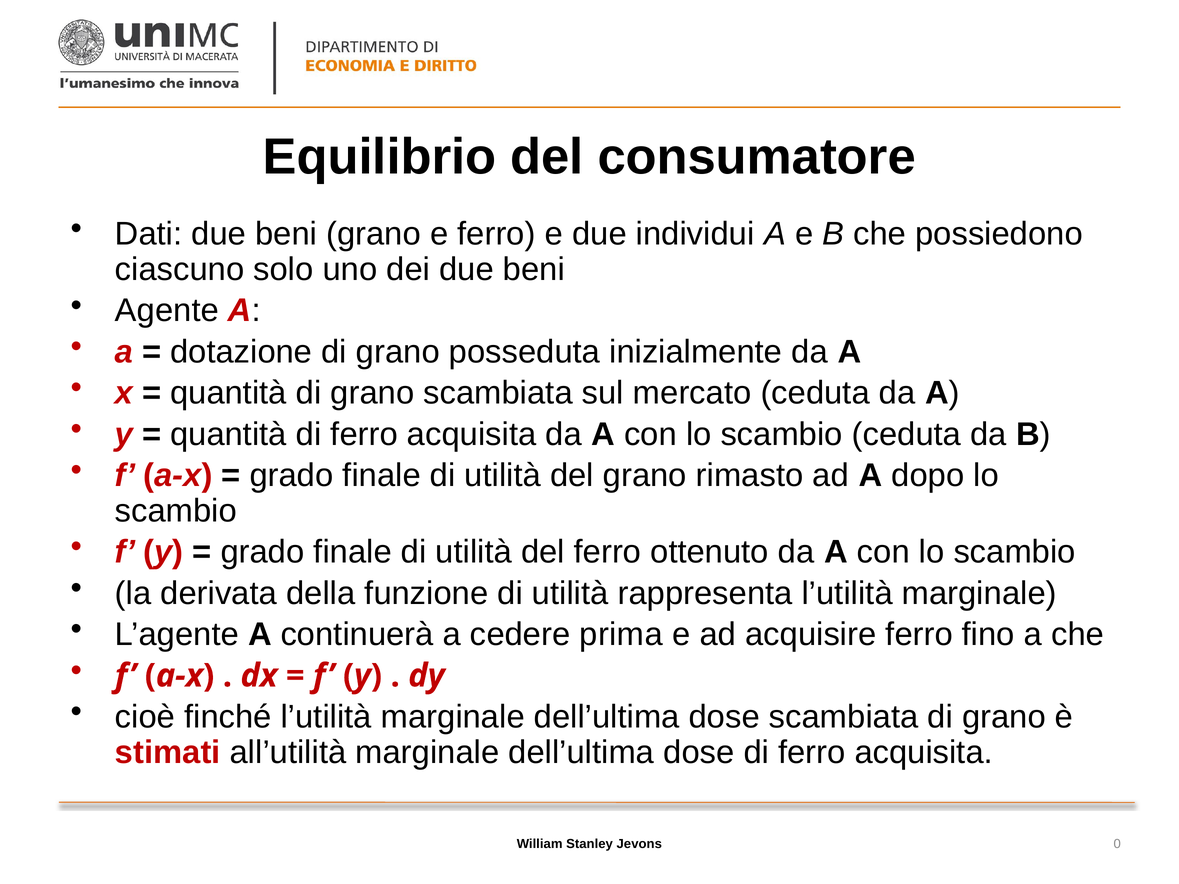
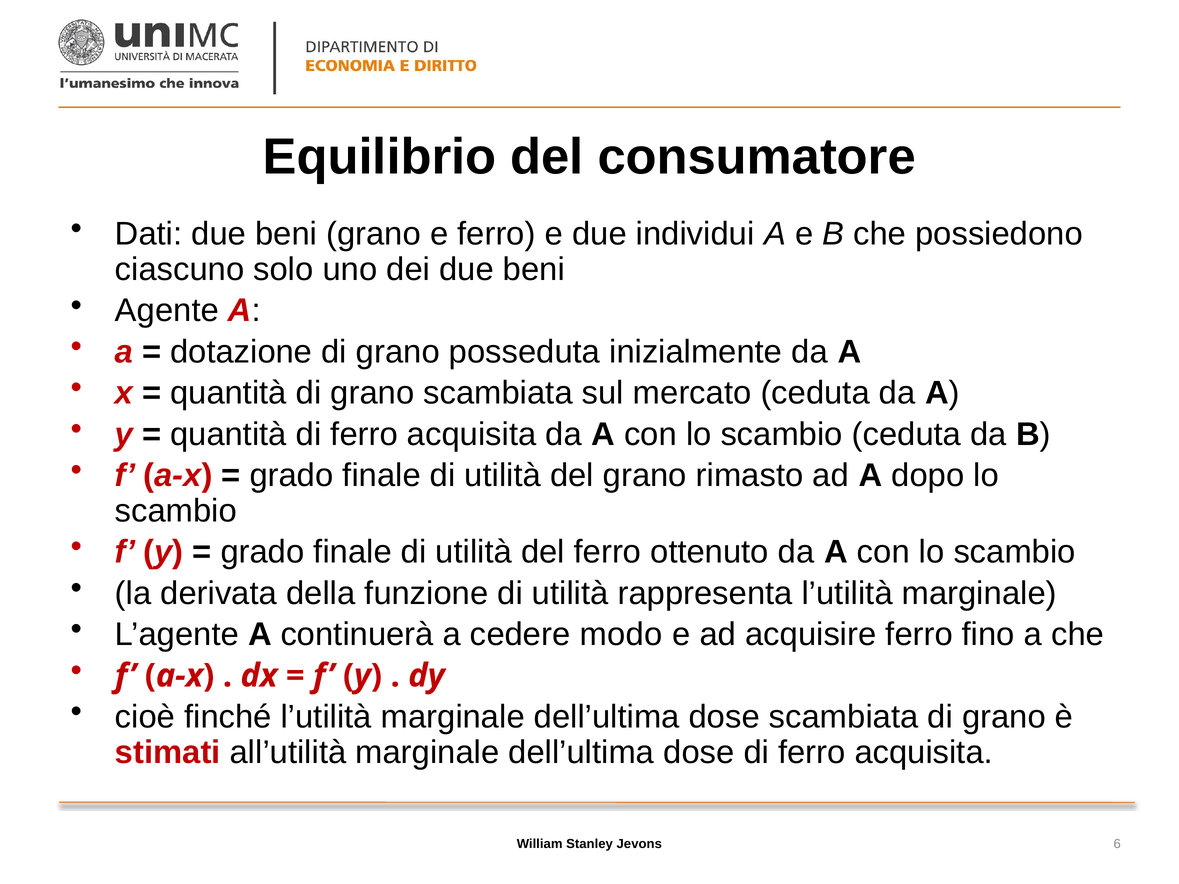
prima: prima -> modo (621, 635)
0: 0 -> 6 (1117, 844)
